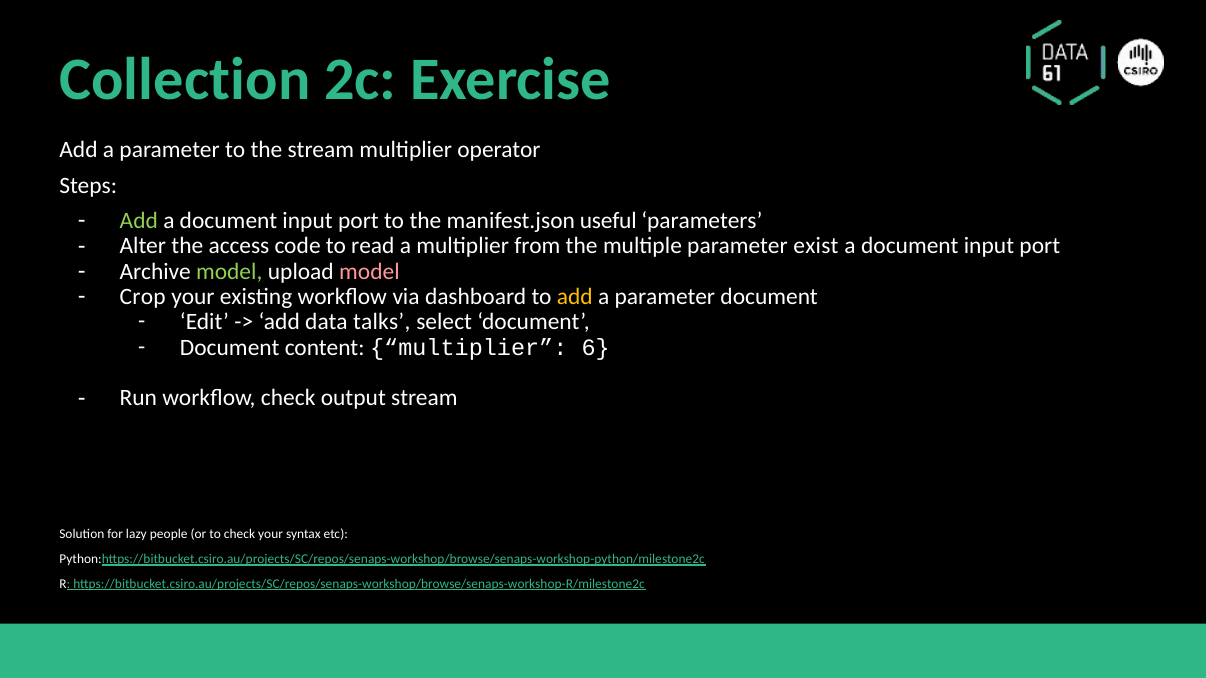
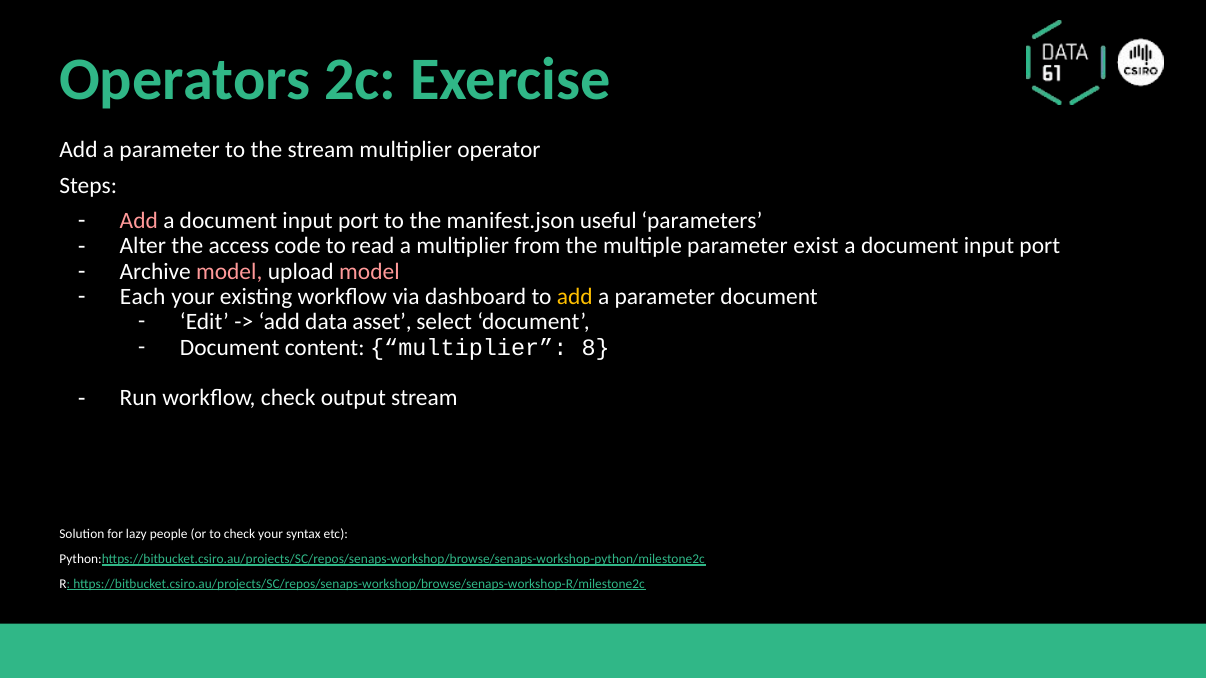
Collection: Collection -> Operators (185, 80)
Add colour: light green -> pink (139, 221)
model colour: light green -> pink (229, 272)
Crop: Crop -> Each (143, 297)
talks: talks -> asset (382, 322)
6: 6 -> 8 (596, 348)
